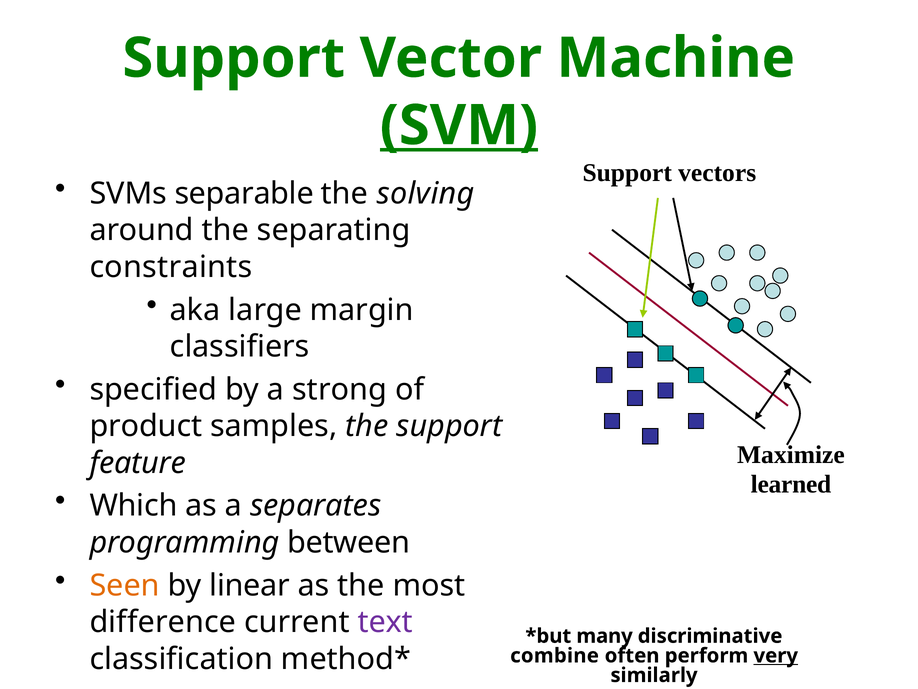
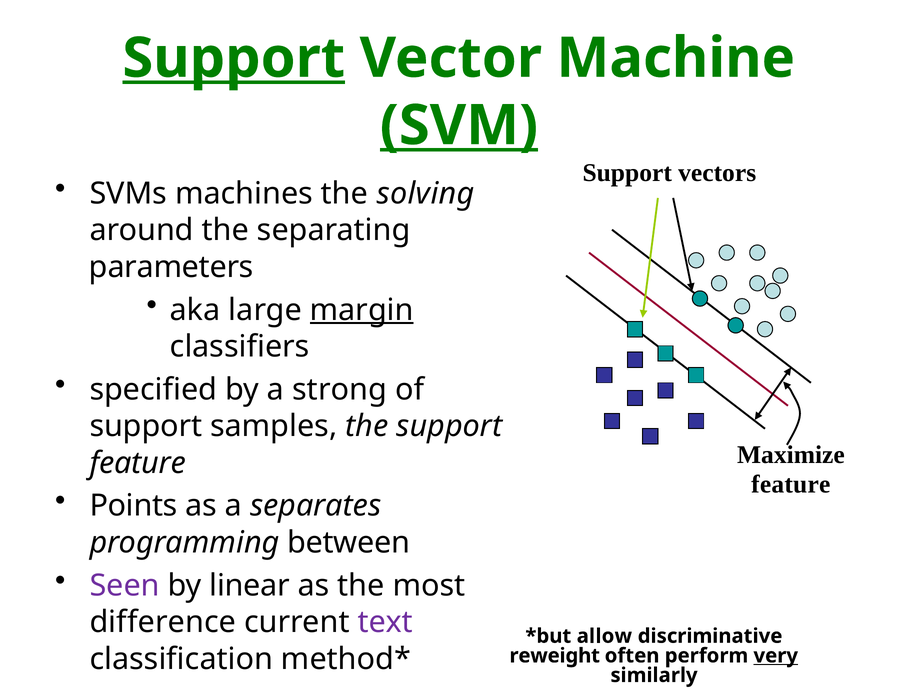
Support underline: none -> present (234, 58)
separable: separable -> machines (244, 193)
constraints: constraints -> parameters (171, 267)
margin underline: none -> present (362, 310)
product: product -> support (146, 426)
learned: learned -> feature (791, 484)
Which: Which -> Points (134, 505)
Seen colour: orange -> purple (125, 585)
many: many -> allow (604, 636)
combine: combine -> reweight (555, 655)
